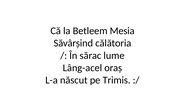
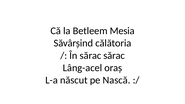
sărac lume: lume -> sărac (114, 56)
Trimis: Trimis -> Nască (117, 80)
